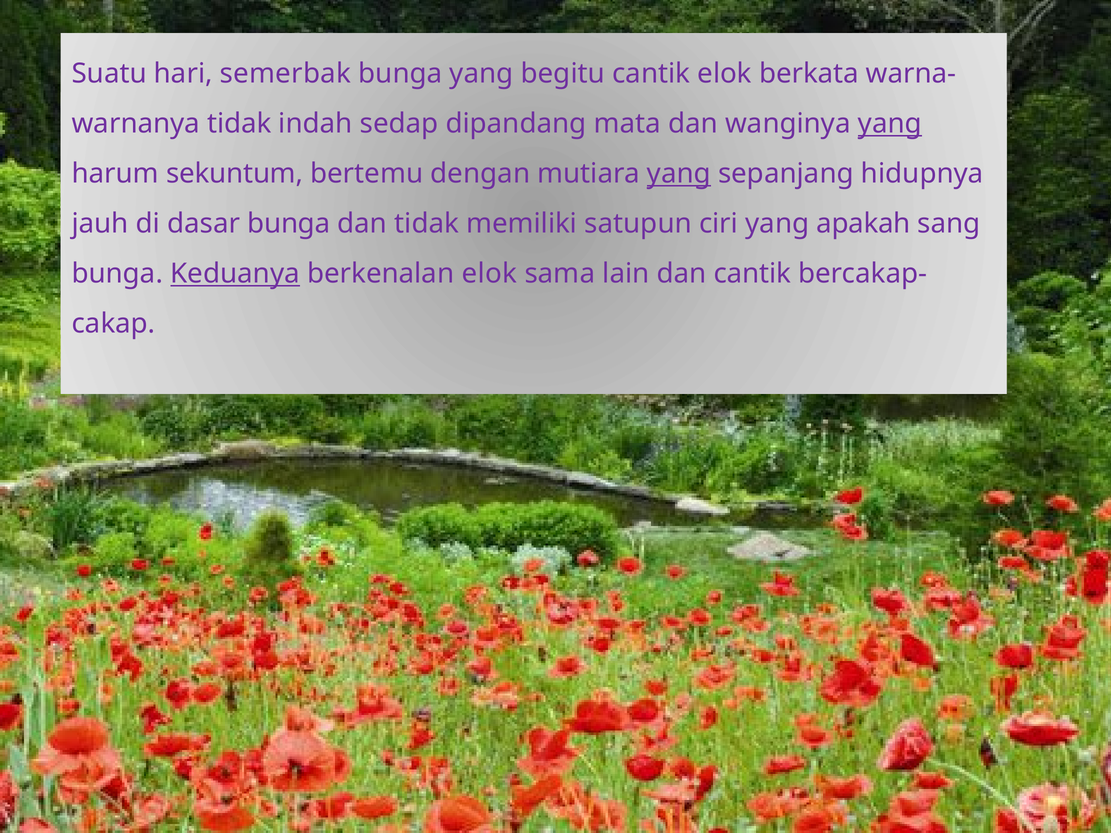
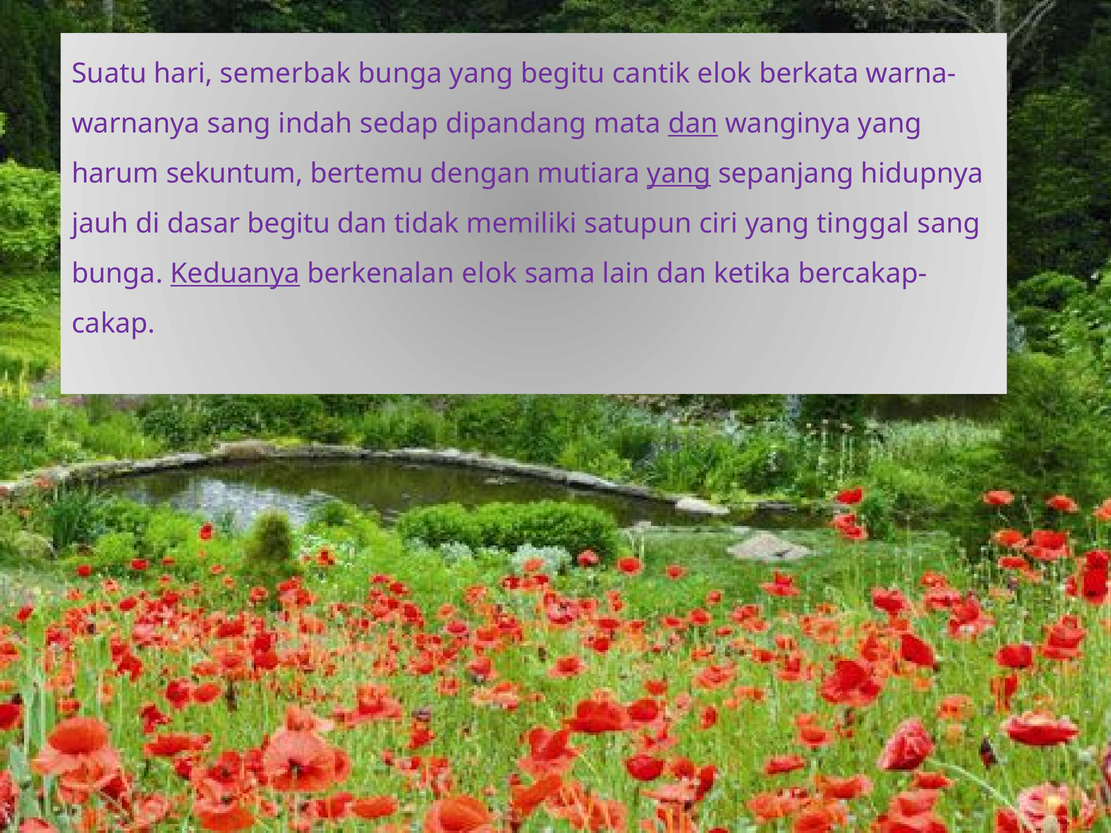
tidak: tidak -> sang (239, 124)
dan underline: none -> present (693, 124)
yang underline: present -> none (890, 124)
dasar bunga: bunga -> begitu (289, 224)
apakah: apakah -> tinggal (863, 224)
dan cantik: cantik -> ketika (752, 274)
